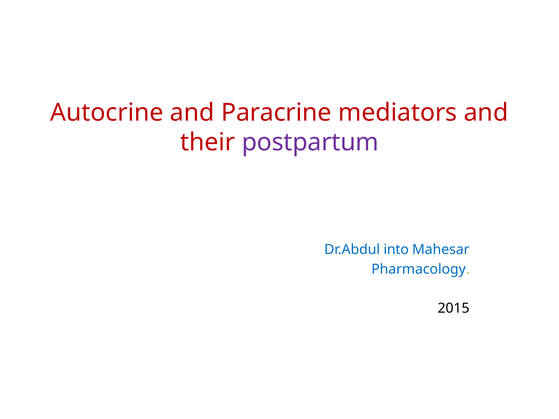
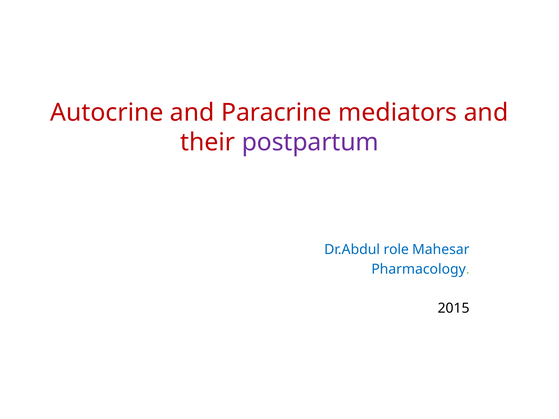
into: into -> role (396, 250)
